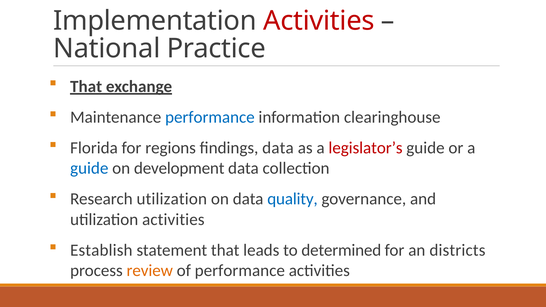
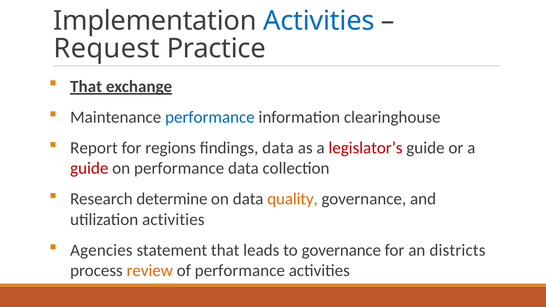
Activities colour: red -> blue (319, 21)
National: National -> Request (107, 49)
Florida: Florida -> Report (94, 148)
guide colour: blue -> red (89, 168)
on development: development -> performance (179, 168)
Research utilization: utilization -> determine (172, 199)
quality colour: blue -> orange (292, 199)
Establish: Establish -> Agencies (101, 250)
to determined: determined -> governance (341, 250)
